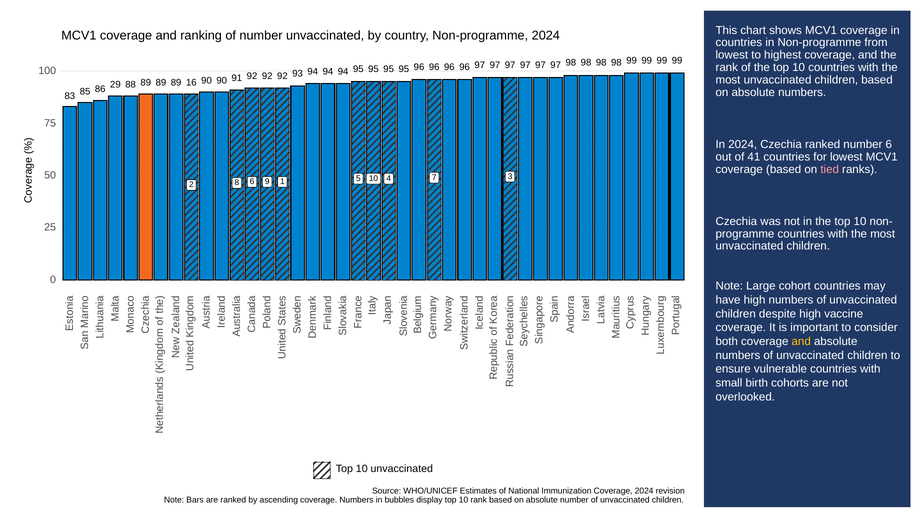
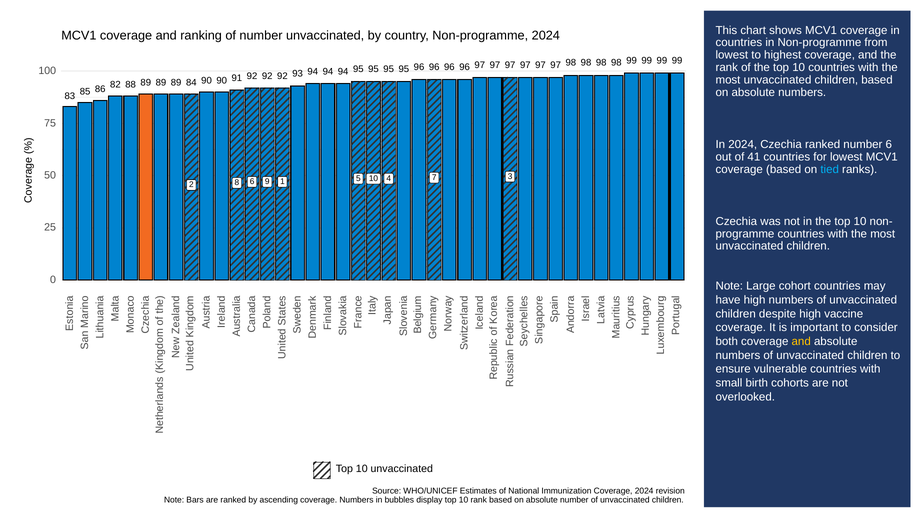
29: 29 -> 82 (115, 85)
16: 16 -> 84 (191, 83)
tied colour: pink -> light blue (830, 170)
